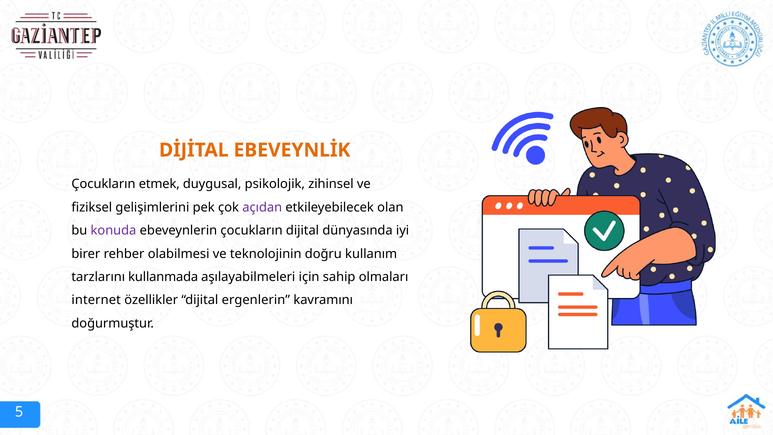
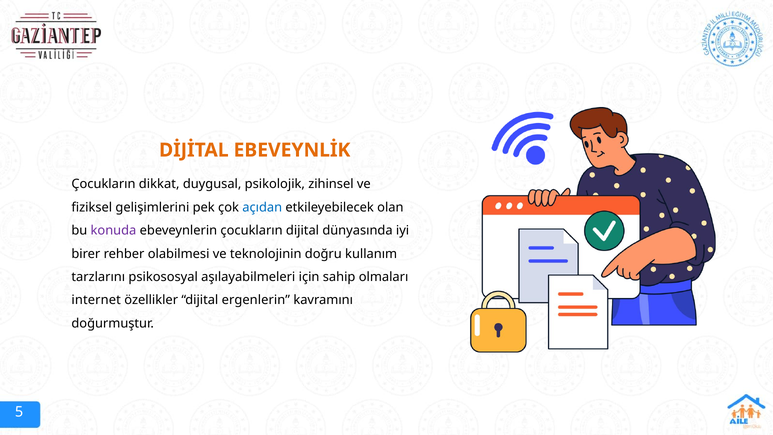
etmek: etmek -> dikkat (159, 184)
açıdan colour: purple -> blue (262, 207)
kullanmada: kullanmada -> psikososyal (163, 277)
